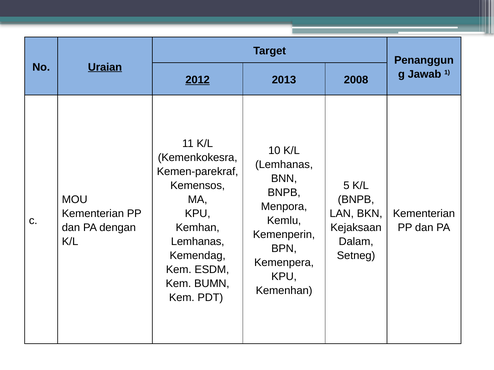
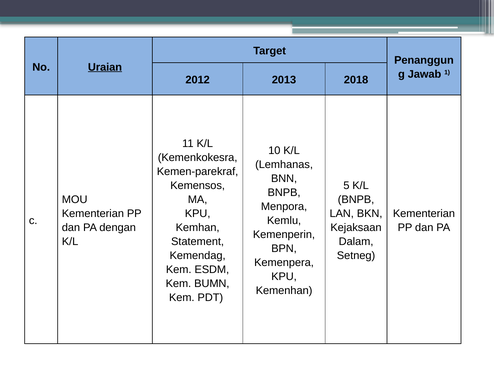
2012 underline: present -> none (198, 80)
2008: 2008 -> 2018 (356, 80)
Lemhanas: Lemhanas -> Statement (198, 242)
